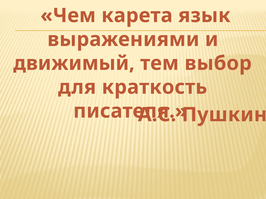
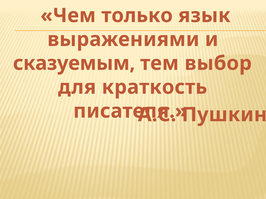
карета: карета -> только (137, 16)
движимый: движимый -> сказуемым (74, 63)
